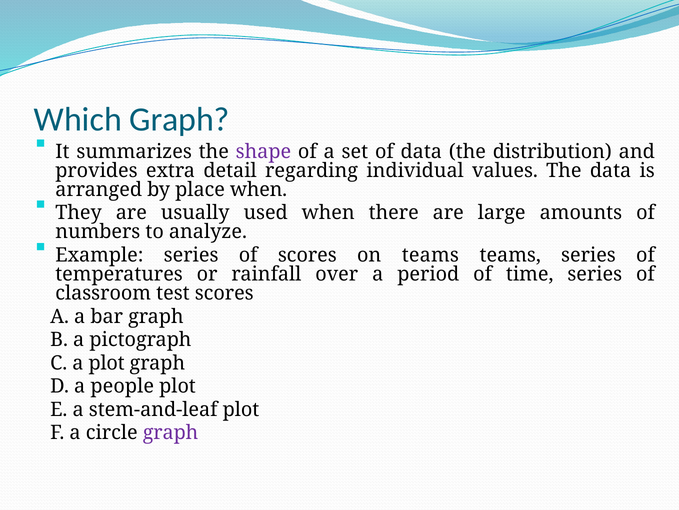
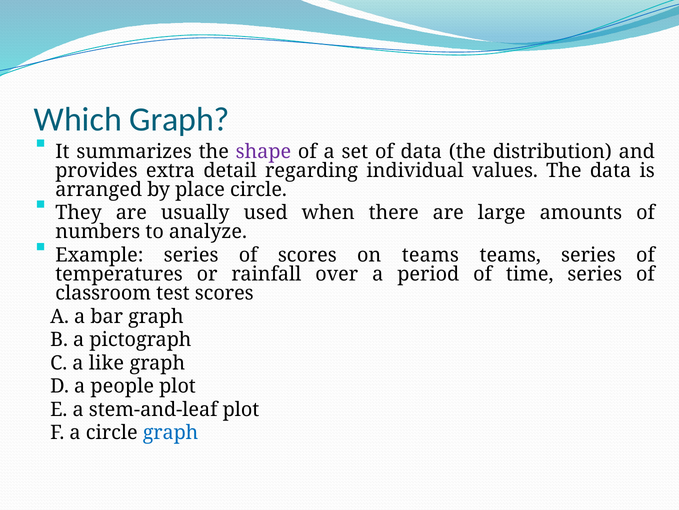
place when: when -> circle (259, 189)
a plot: plot -> like (106, 363)
graph colour: purple -> blue (171, 432)
